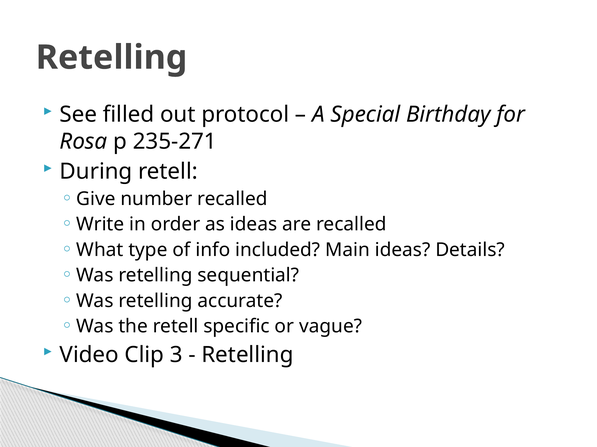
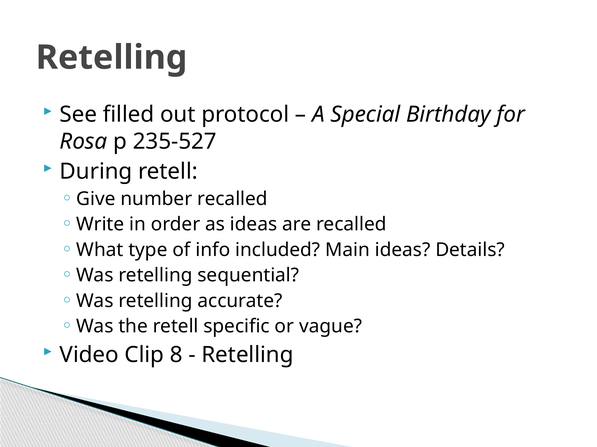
235-271: 235-271 -> 235-527 (175, 142)
3: 3 -> 8 (176, 355)
